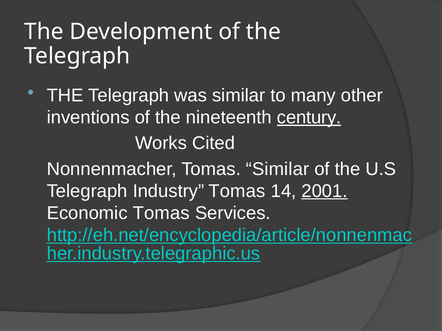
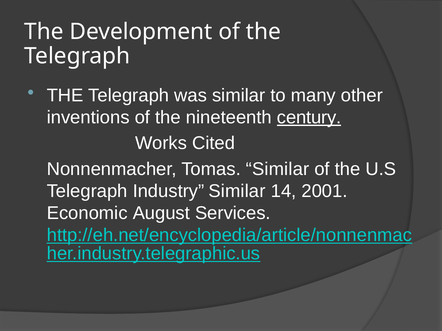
Industry Tomas: Tomas -> Similar (237, 191)
2001 underline: present -> none (324, 191)
Economic Tomas: Tomas -> August (161, 213)
